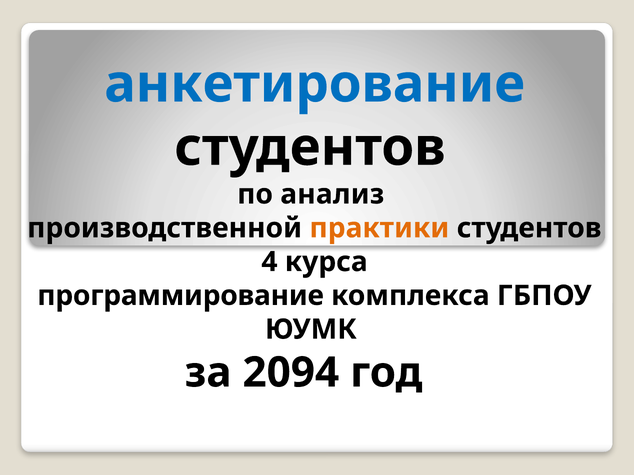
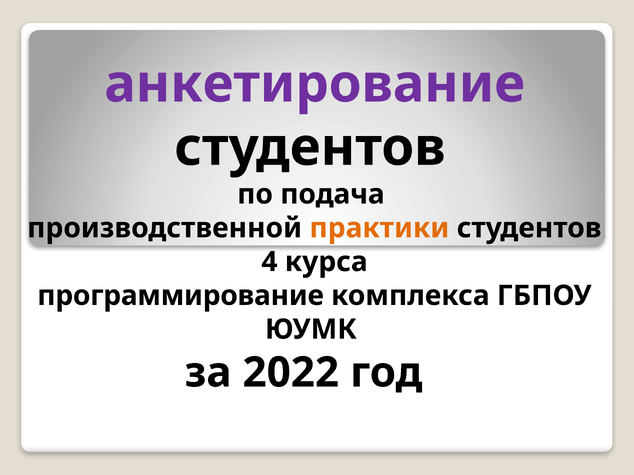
анкетирование colour: blue -> purple (315, 84)
анализ: анализ -> подача (332, 194)
2094: 2094 -> 2022 (291, 373)
